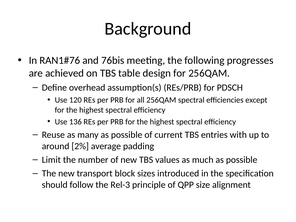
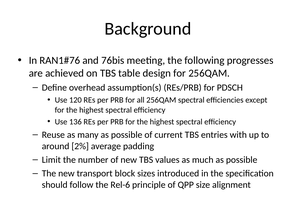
Rel-3: Rel-3 -> Rel-6 (120, 185)
